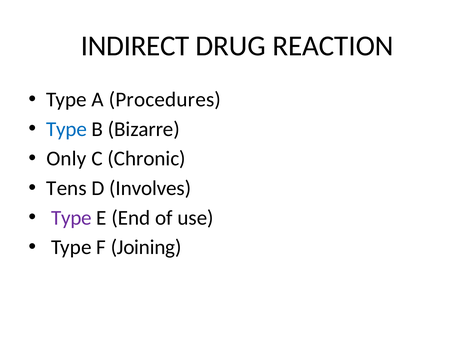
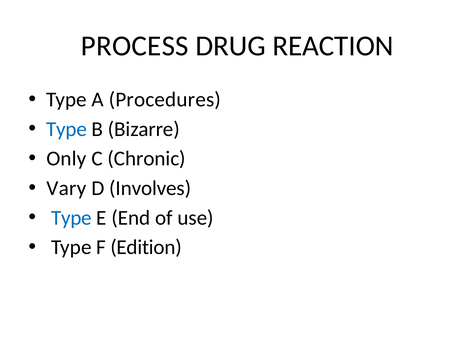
INDIRECT: INDIRECT -> PROCESS (135, 46)
Tens: Tens -> Vary (66, 188)
Type colour: purple -> blue (71, 218)
Joining: Joining -> Edition (146, 247)
